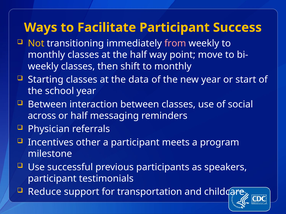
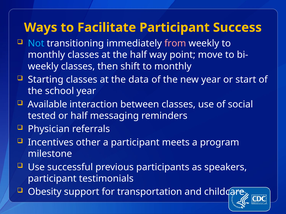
Not colour: yellow -> light blue (36, 44)
Between: Between -> Available (47, 105)
across: across -> tested (42, 116)
Reduce: Reduce -> Obesity (45, 192)
